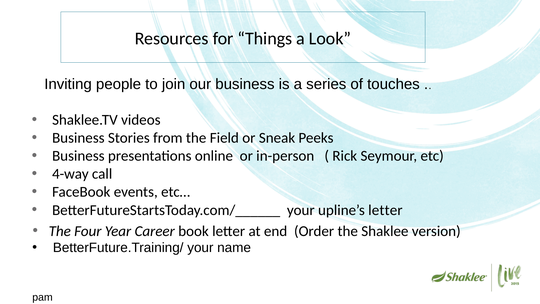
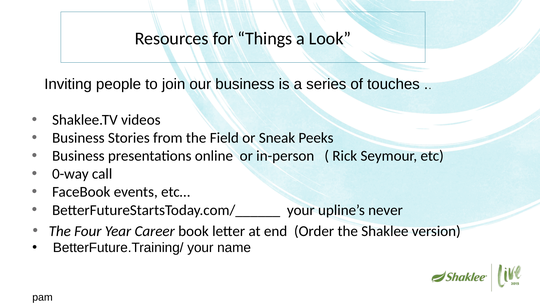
4-way: 4-way -> 0-way (70, 174)
upline’s letter: letter -> never (386, 210)
